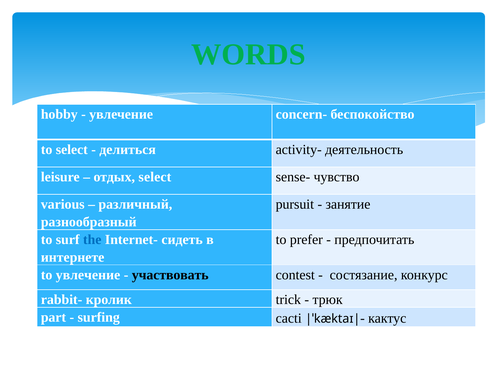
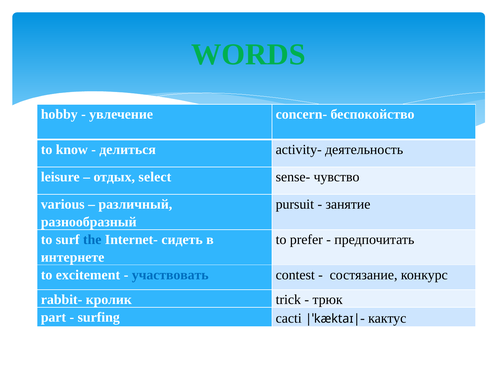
to select: select -> know (72, 149)
to увлечение: увлечение -> еxcitement (88, 275)
участвовать colour: black -> blue (170, 275)
